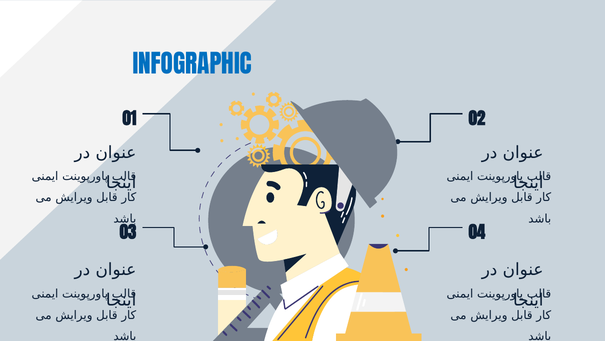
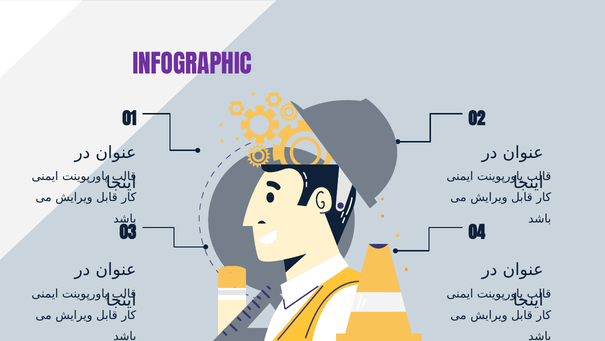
INFOGRAPHIC colour: blue -> purple (192, 65)
